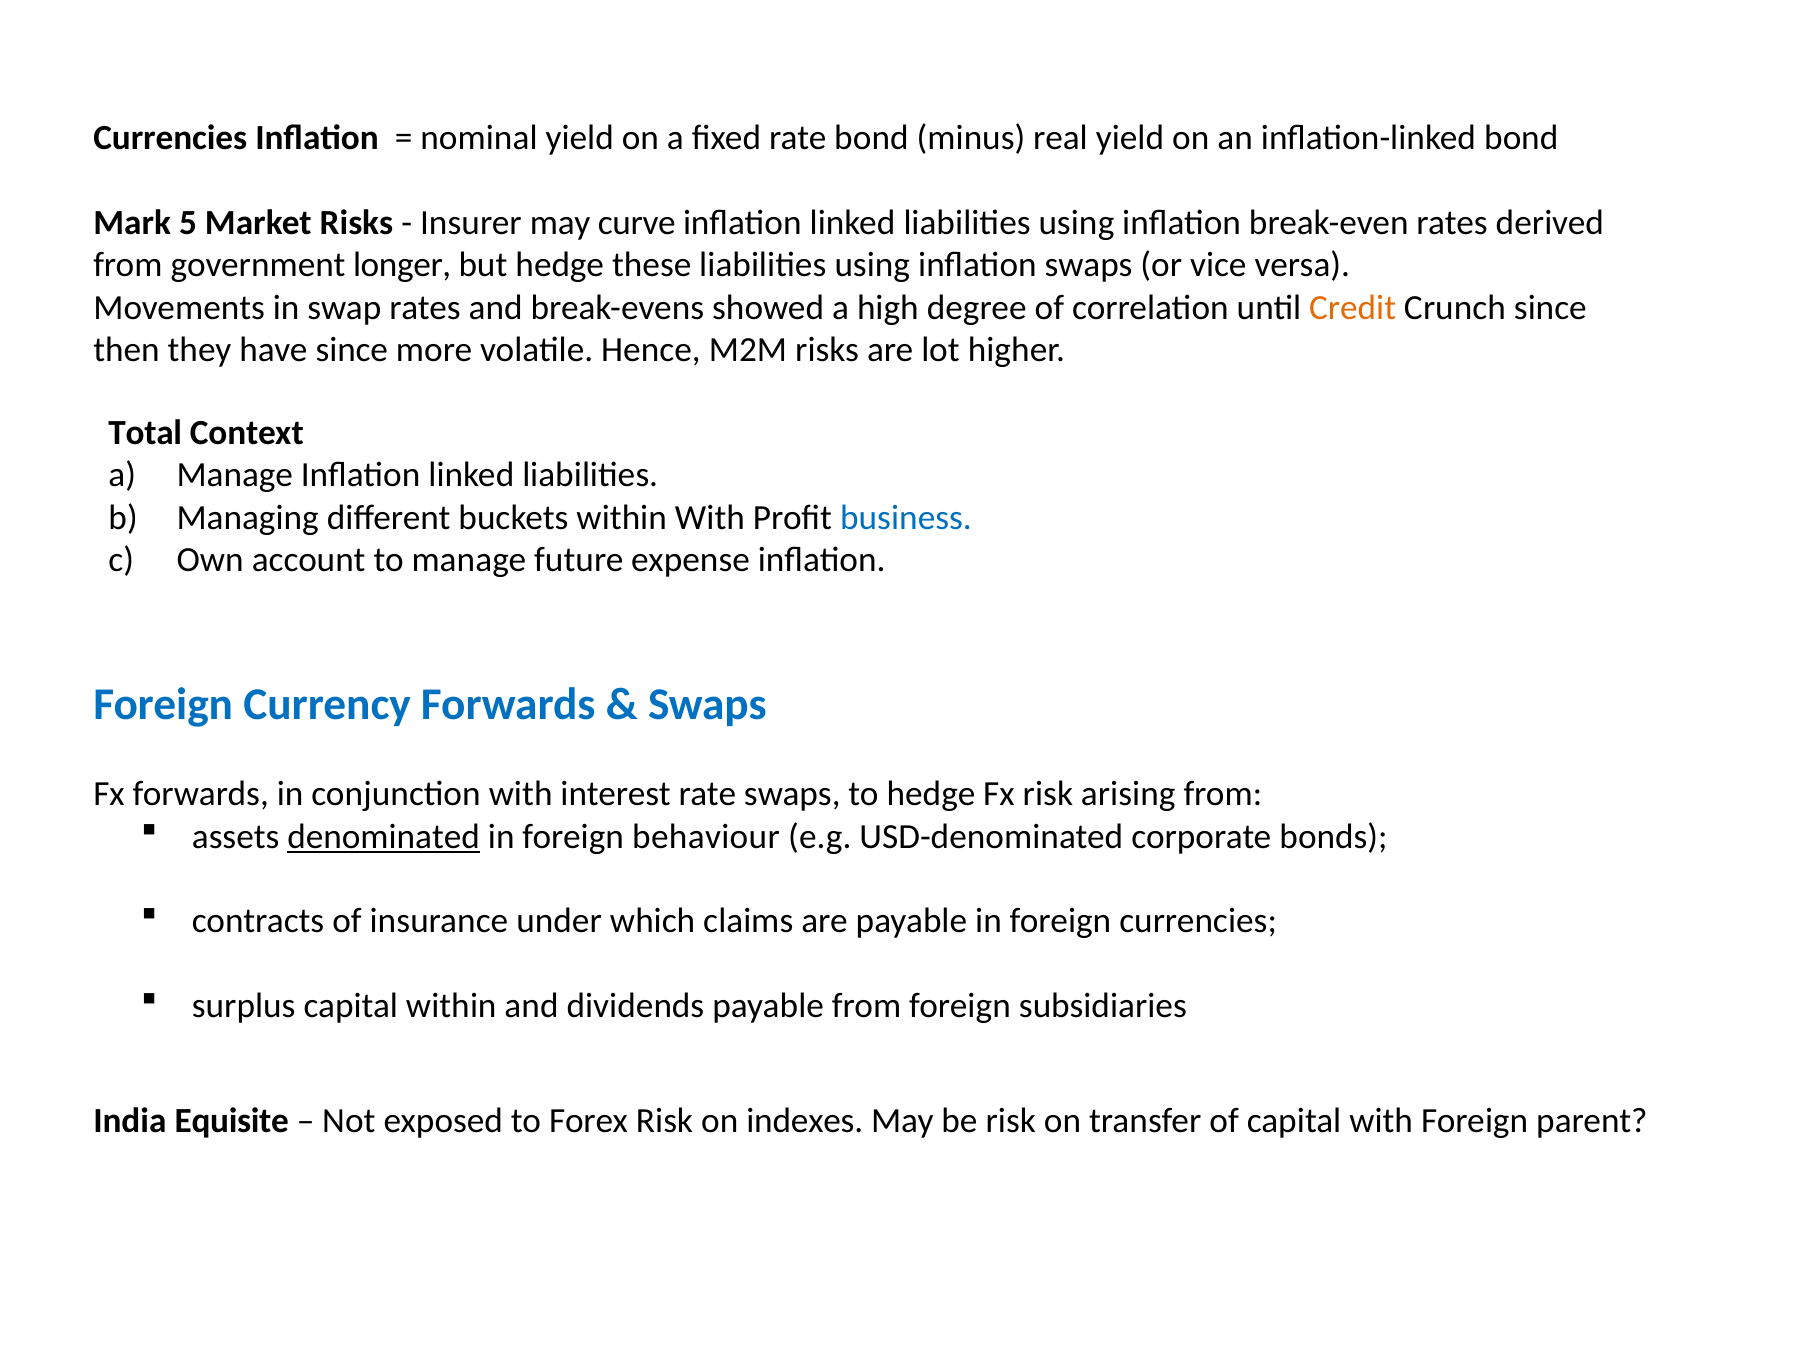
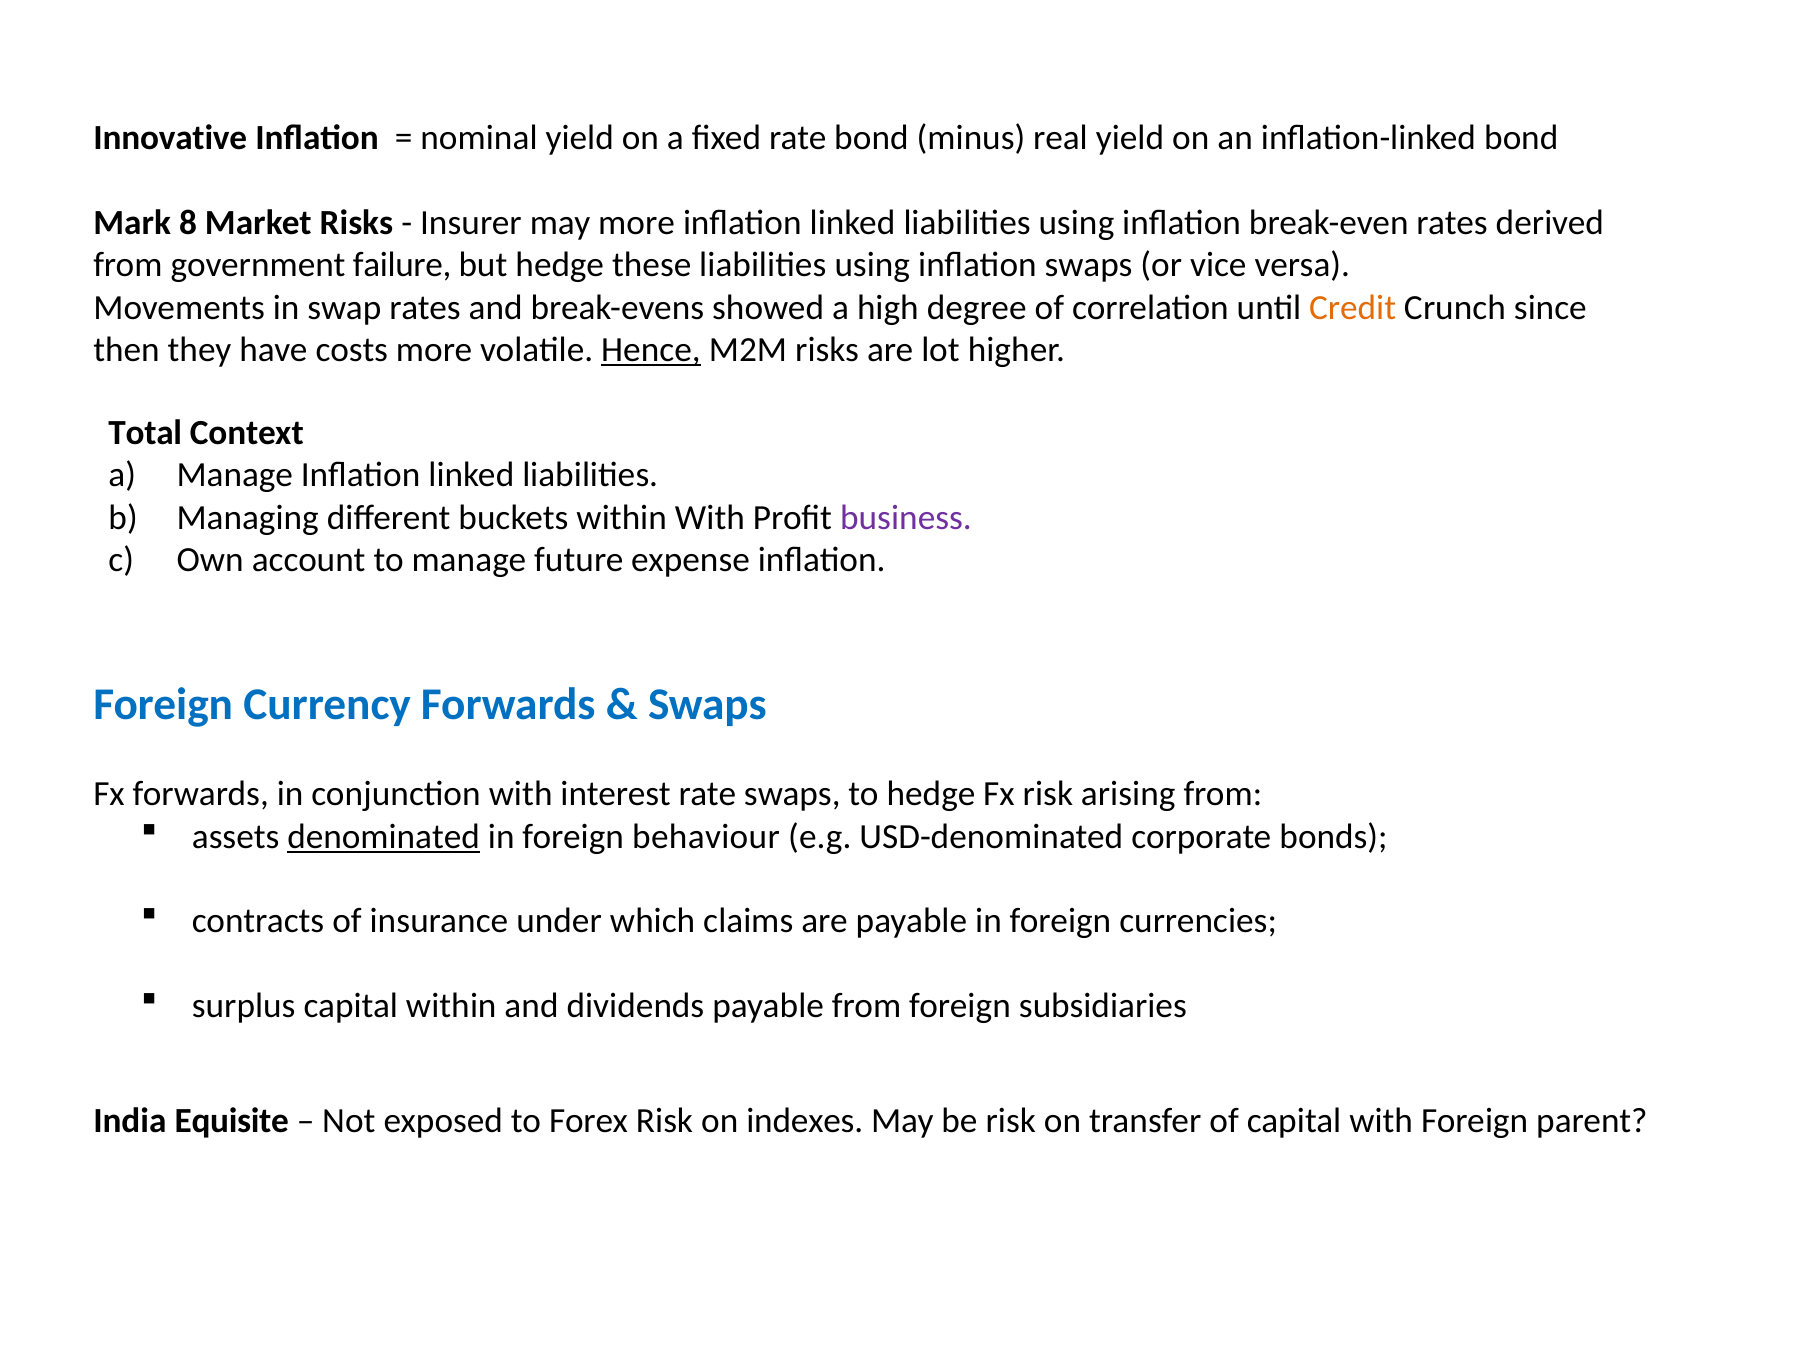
Currencies: Currencies -> Innovative (170, 138)
5: 5 -> 8 (188, 223)
may curve: curve -> more (637, 223)
longer: longer -> failure (402, 265)
have since: since -> costs (352, 350)
Hence underline: none -> present (651, 350)
business colour: blue -> purple (906, 518)
